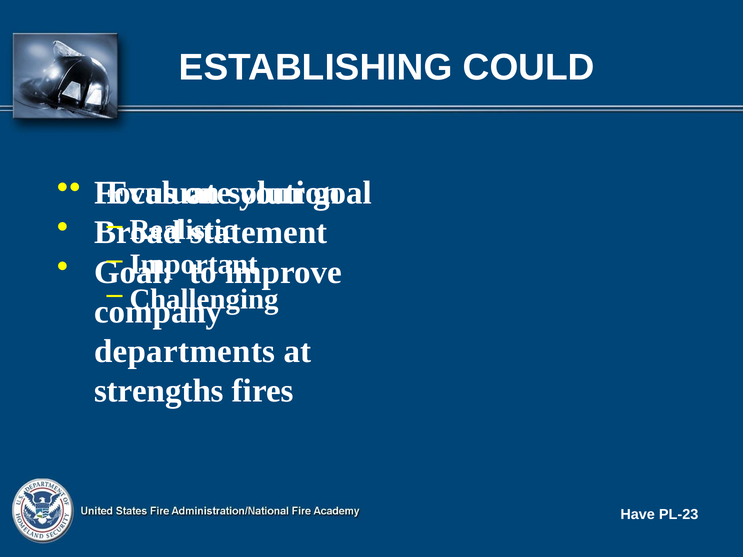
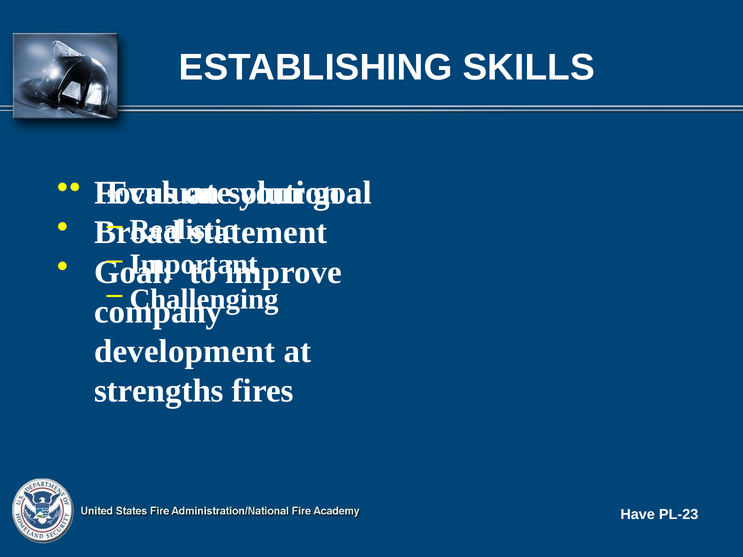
COULD: COULD -> SKILLS (529, 68)
departments: departments -> development (185, 352)
